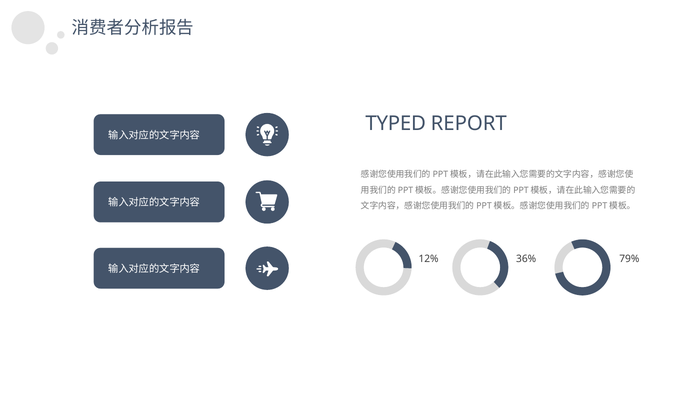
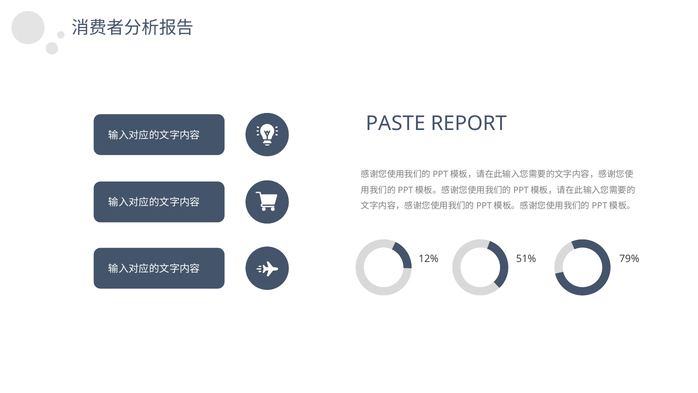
TYPED: TYPED -> PASTE (396, 123)
36%: 36% -> 51% (526, 259)
